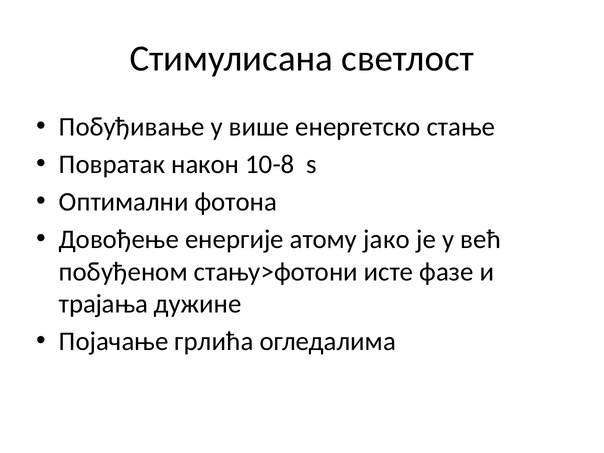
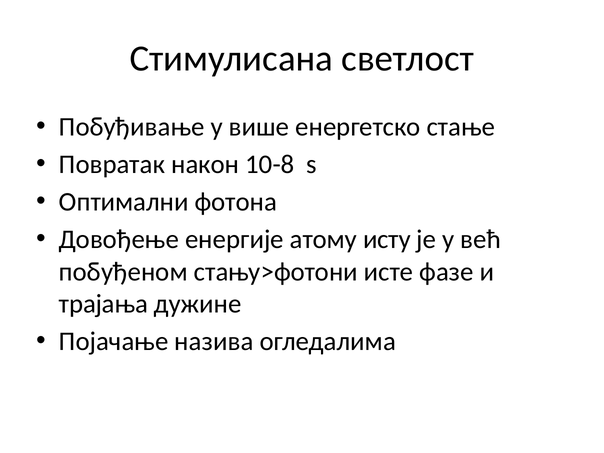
јако: јако -> исту (387, 239)
грлића: грлића -> назива (214, 342)
